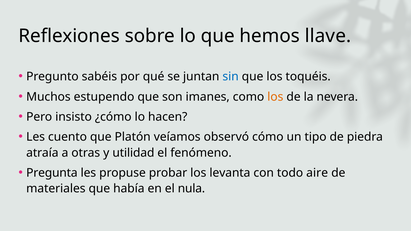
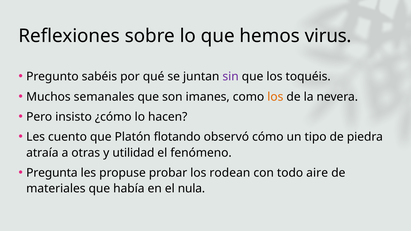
llave: llave -> virus (328, 36)
sin colour: blue -> purple (231, 77)
estupendo: estupendo -> semanales (104, 97)
veíamos: veíamos -> flotando (177, 137)
levanta: levanta -> rodean (230, 173)
